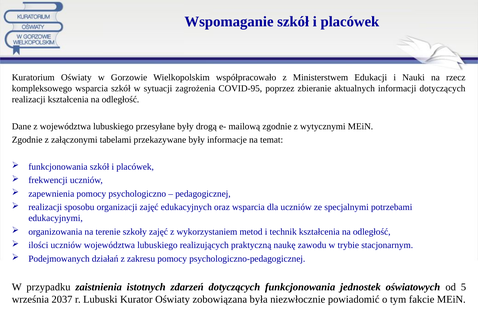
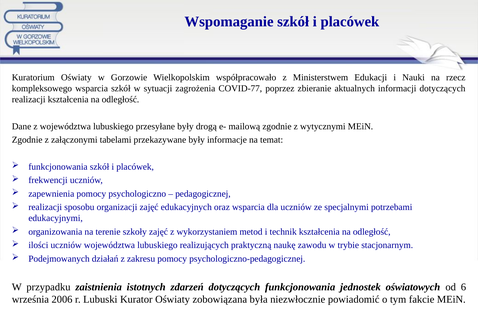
COVID-95: COVID-95 -> COVID-77 (240, 88)
5: 5 -> 6 (463, 287)
2037: 2037 -> 2006 (62, 299)
